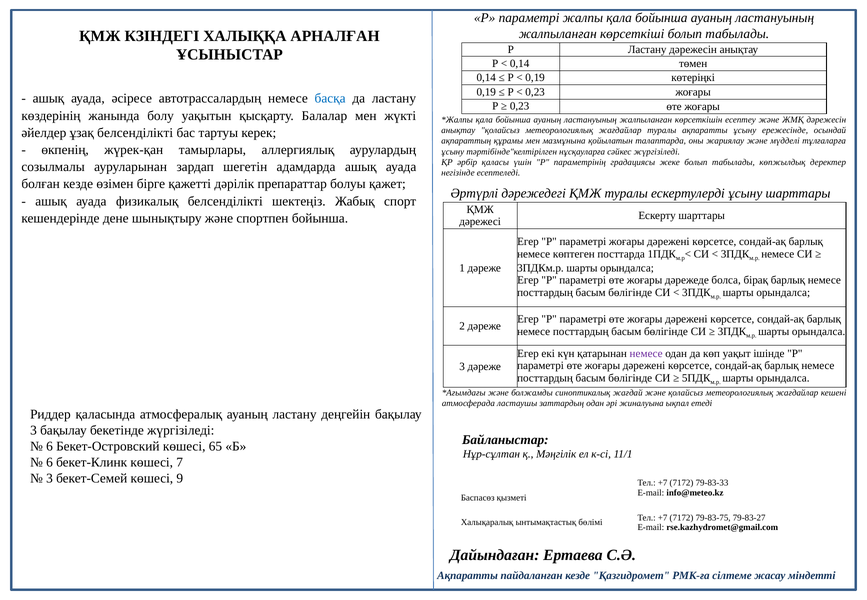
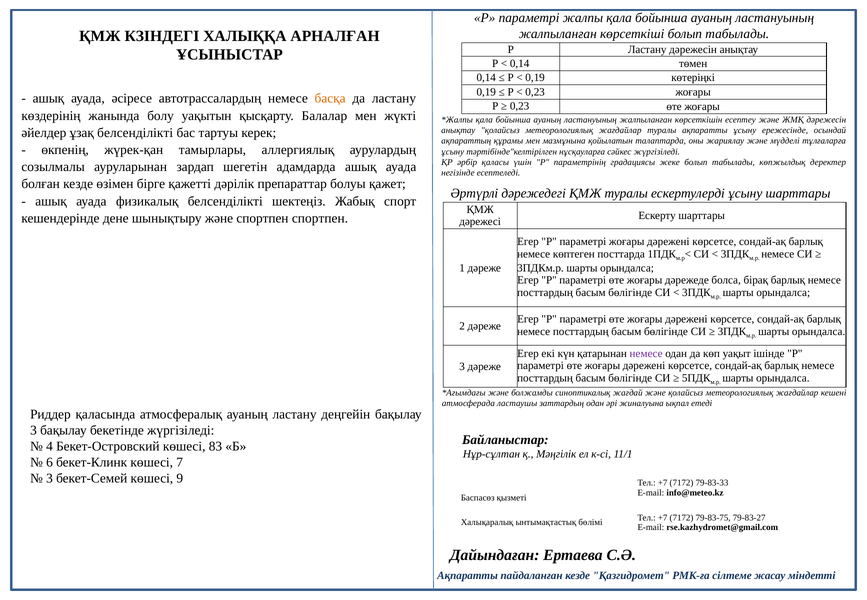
басқа colour: blue -> orange (330, 99)
спортпен бойынша: бойынша -> спортпен (320, 218)
6: 6 -> 4 (49, 446)
65: 65 -> 83 (215, 446)
